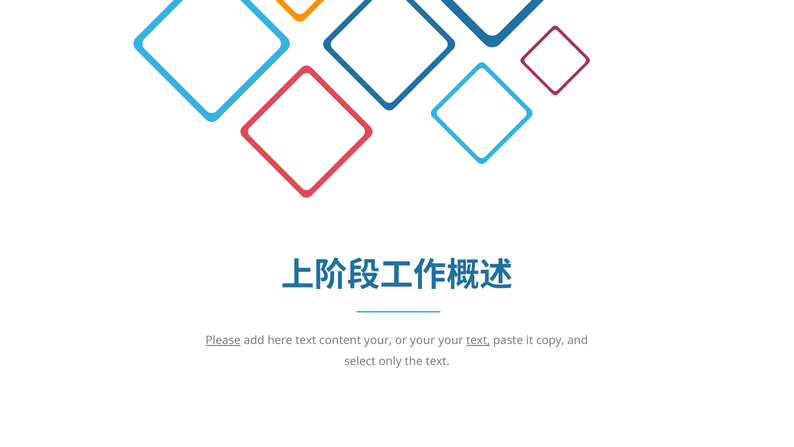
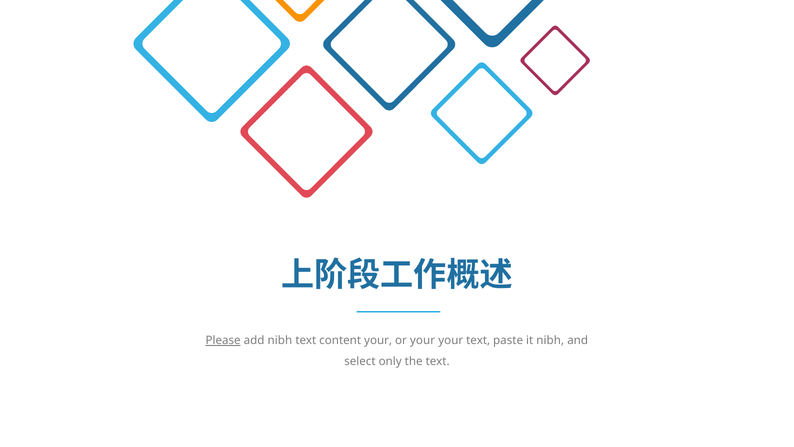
add here: here -> nibh (280, 340)
text underline: present -> none (478, 340)
it copy: copy -> nibh (550, 340)
